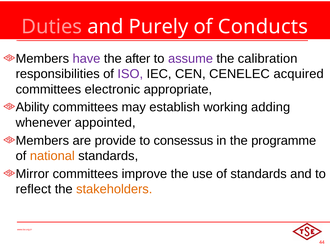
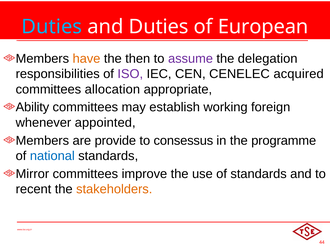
Duties colour: pink -> light blue (52, 27)
and Purely: Purely -> Duties (159, 27)
Conducts: Conducts -> European (263, 27)
have colour: purple -> orange (86, 59)
after: after -> then (138, 59)
calibration: calibration -> delegation (268, 59)
electronic: electronic -> allocation (112, 89)
adding: adding -> foreign (271, 107)
national colour: orange -> blue (52, 156)
reflect: reflect -> recent (33, 190)
